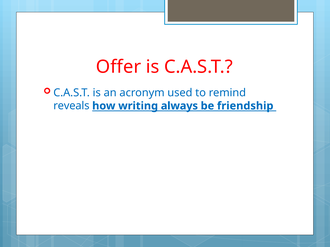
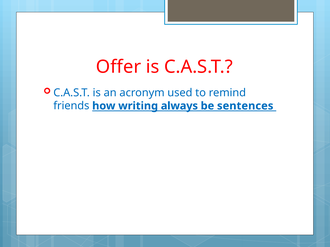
reveals: reveals -> friends (71, 106)
friendship: friendship -> sentences (245, 106)
